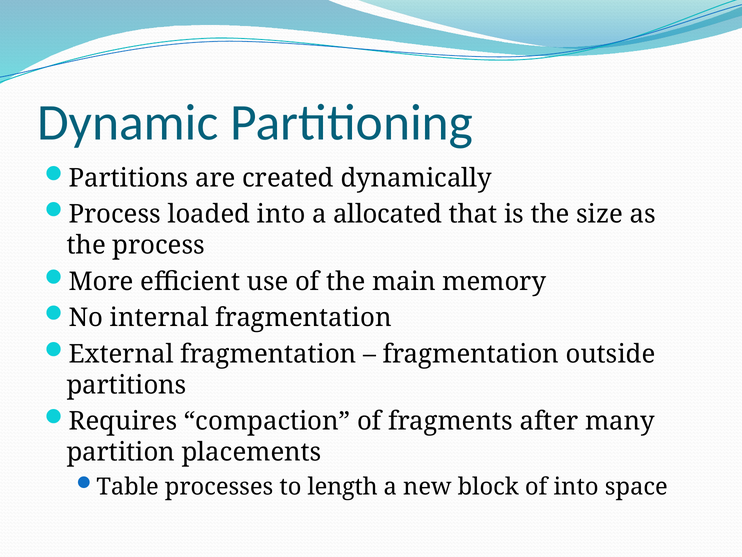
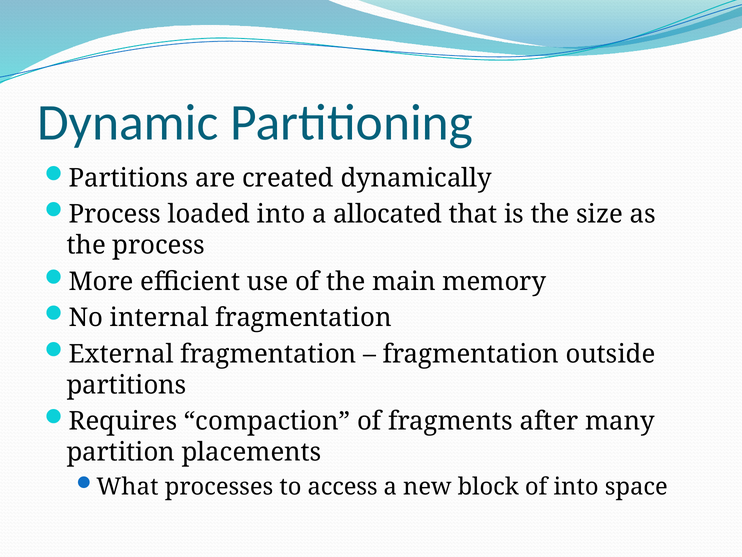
Table: Table -> What (127, 486)
length: length -> access (343, 486)
